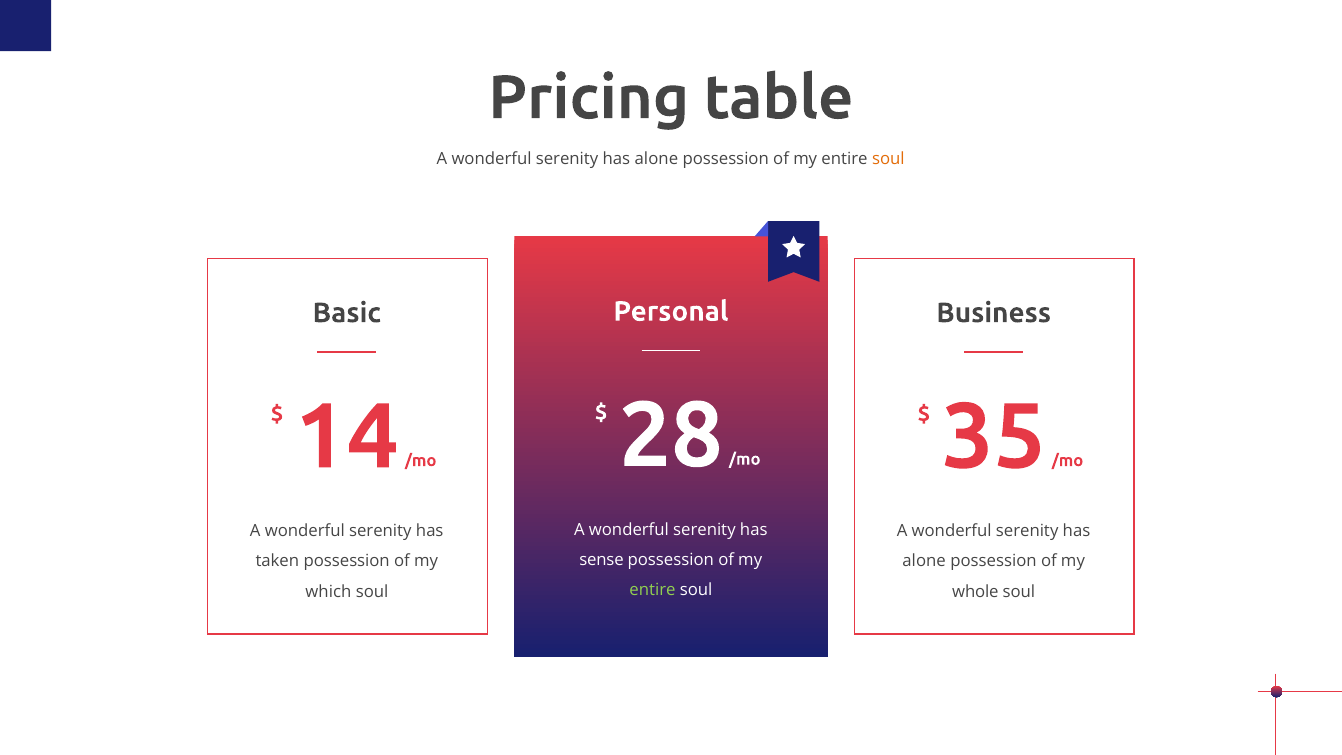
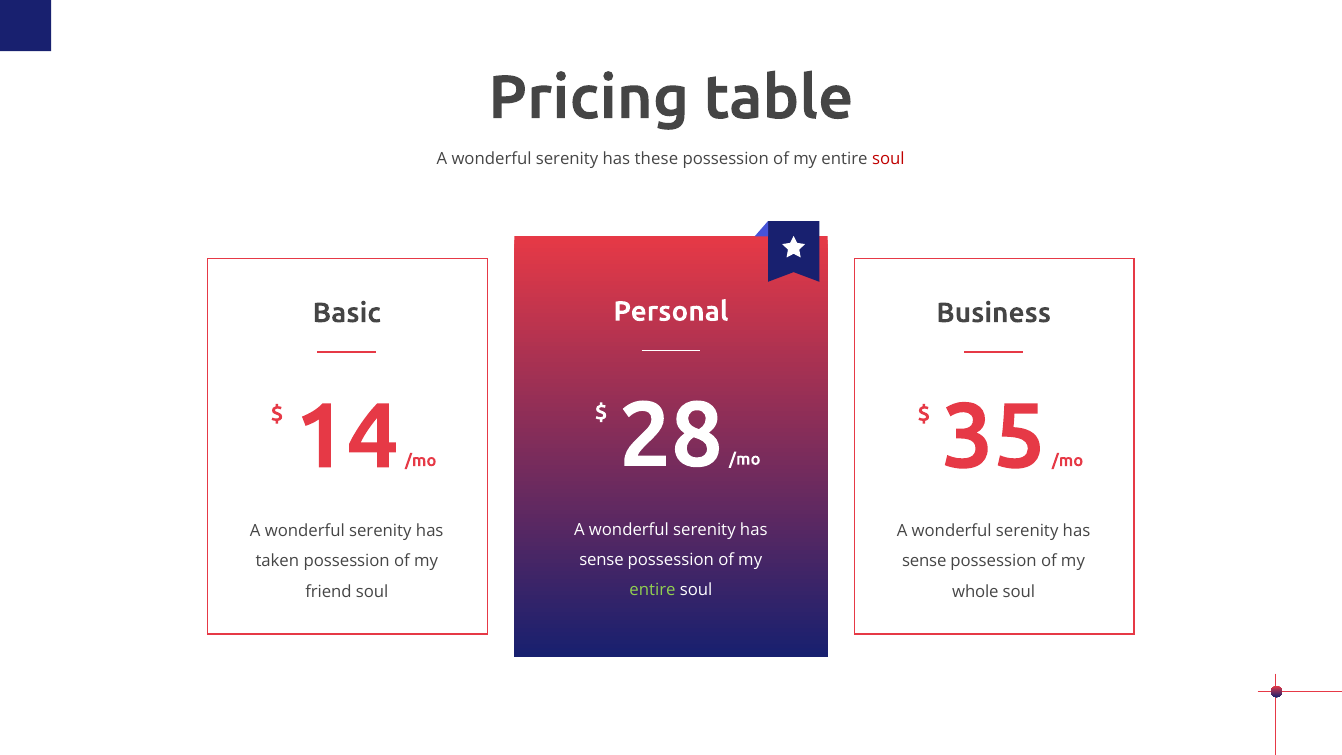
alone: alone -> these (656, 159)
soul colour: orange -> red (888, 159)
alone: alone -> sense (924, 561)
which: which -> friend (328, 591)
